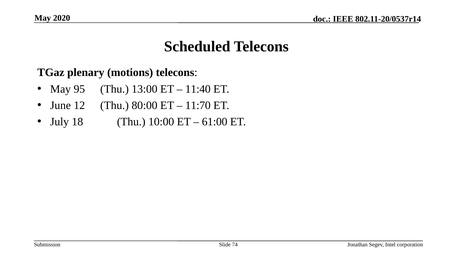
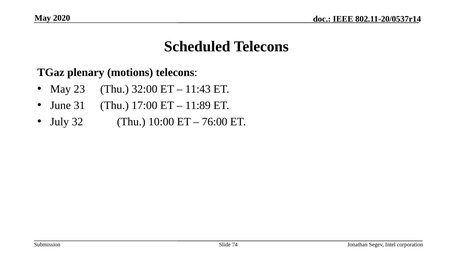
95: 95 -> 23 (79, 89)
13:00: 13:00 -> 32:00 (145, 89)
11:40: 11:40 -> 11:43 (198, 89)
12: 12 -> 31 (79, 105)
80:00: 80:00 -> 17:00 (145, 105)
11:70: 11:70 -> 11:89 (198, 105)
18: 18 -> 32 (77, 122)
61:00: 61:00 -> 76:00 (215, 122)
